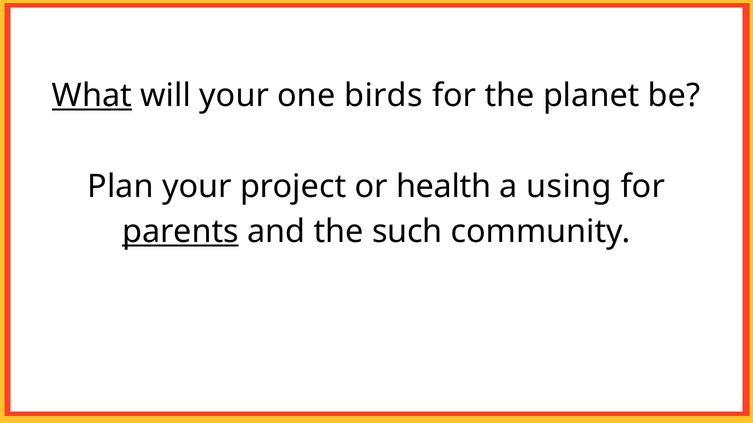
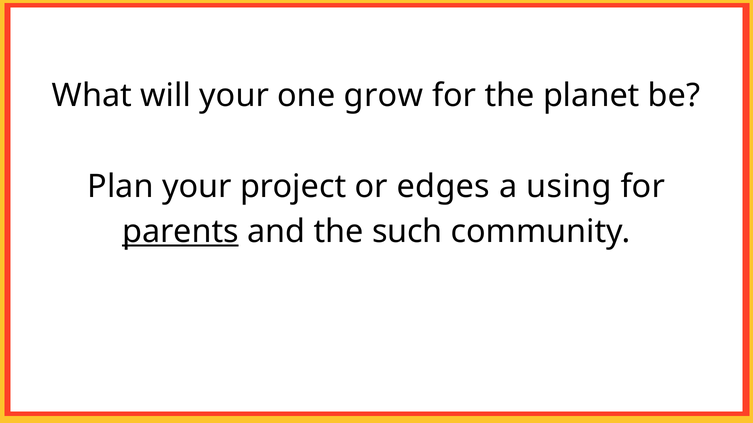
What underline: present -> none (92, 96)
birds: birds -> grow (384, 96)
health: health -> edges (443, 187)
